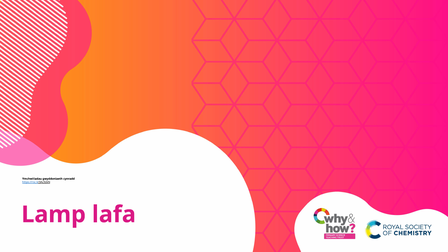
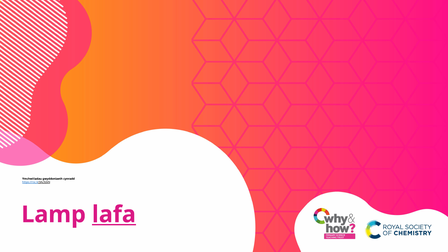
lafa underline: none -> present (114, 215)
